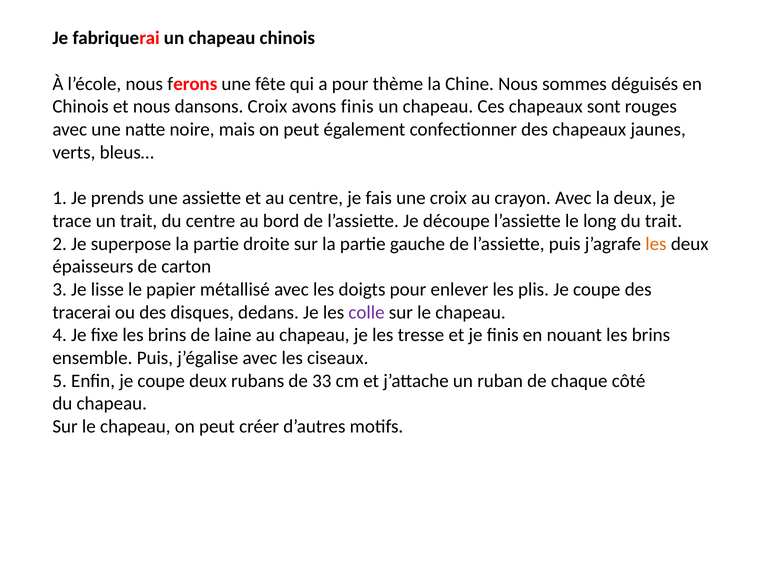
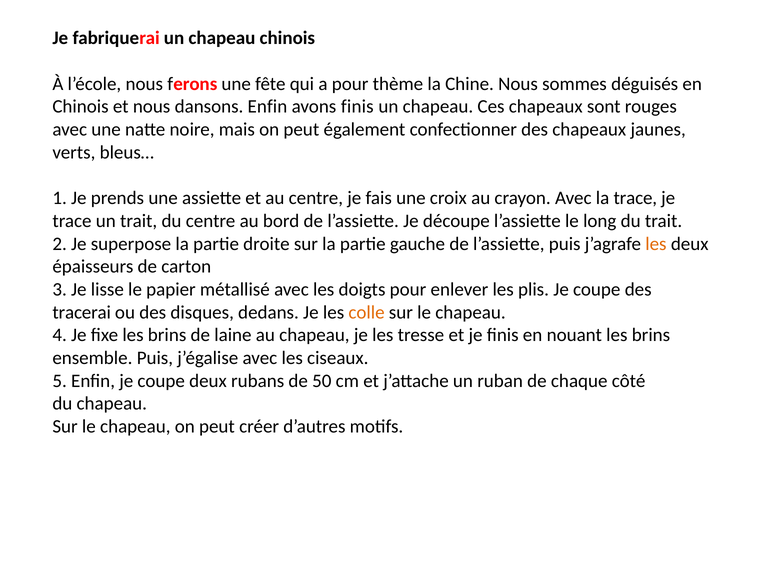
dansons Croix: Croix -> Enfin (267, 107)
la deux: deux -> trace (635, 198)
colle colour: purple -> orange (367, 312)
33: 33 -> 50 (322, 381)
